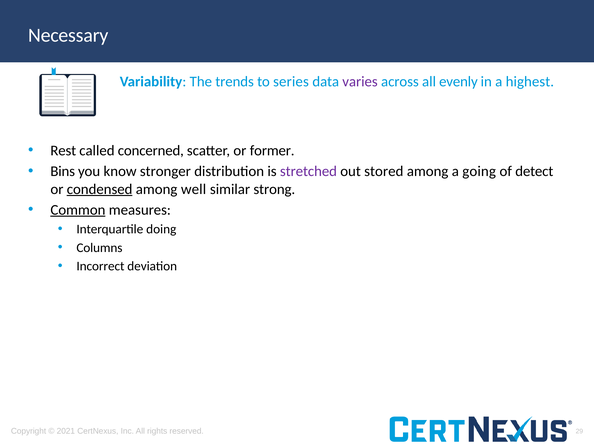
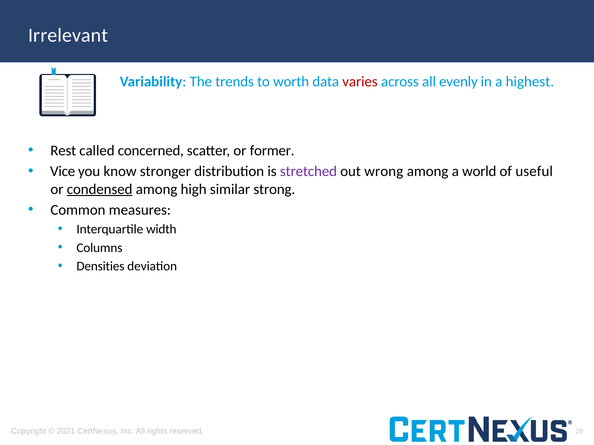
Necessary: Necessary -> Irrelevant (68, 35)
series: series -> worth (291, 82)
varies colour: purple -> red (360, 82)
Bins: Bins -> Vice (63, 172)
stored: stored -> wrong (384, 172)
going: going -> world (479, 172)
detect: detect -> useful (534, 172)
well: well -> high (194, 189)
Common underline: present -> none (78, 210)
doing: doing -> width (161, 229)
Incorrect: Incorrect -> Densities (100, 266)
